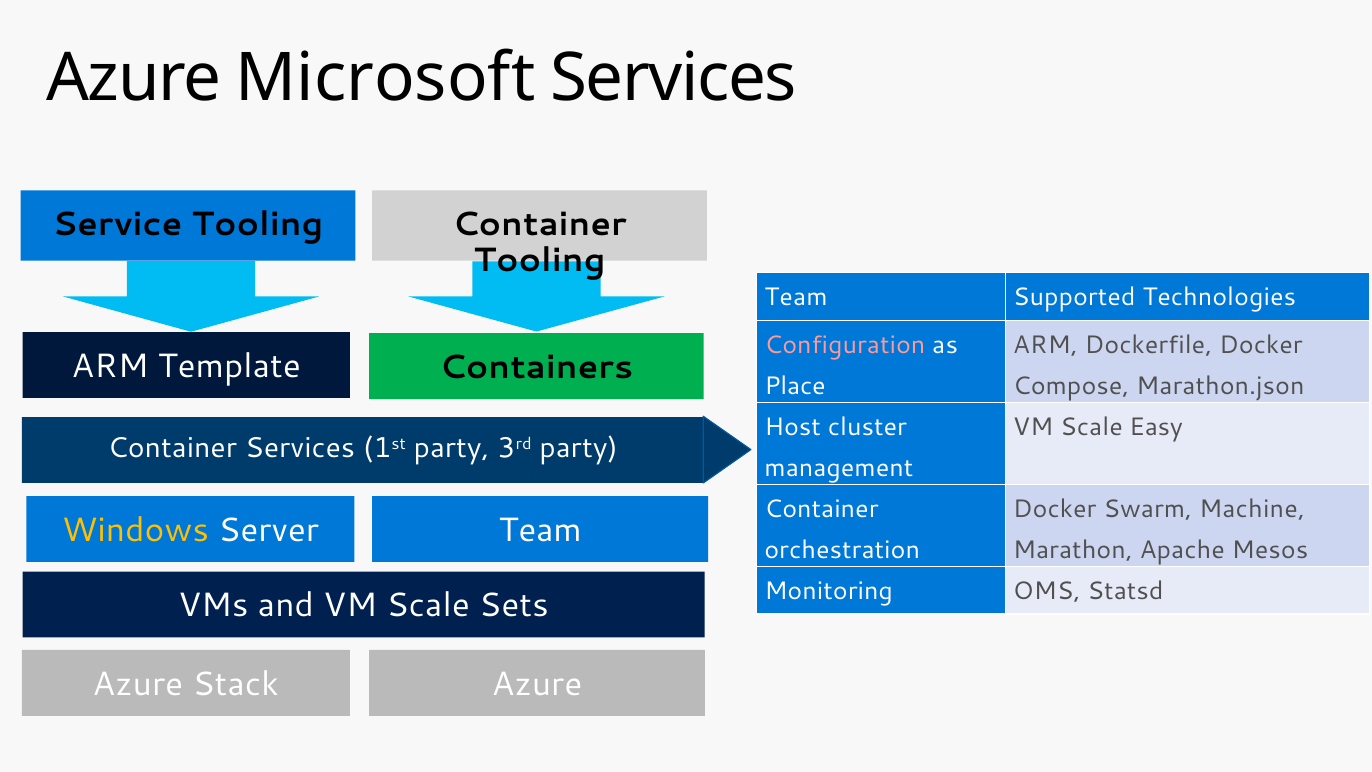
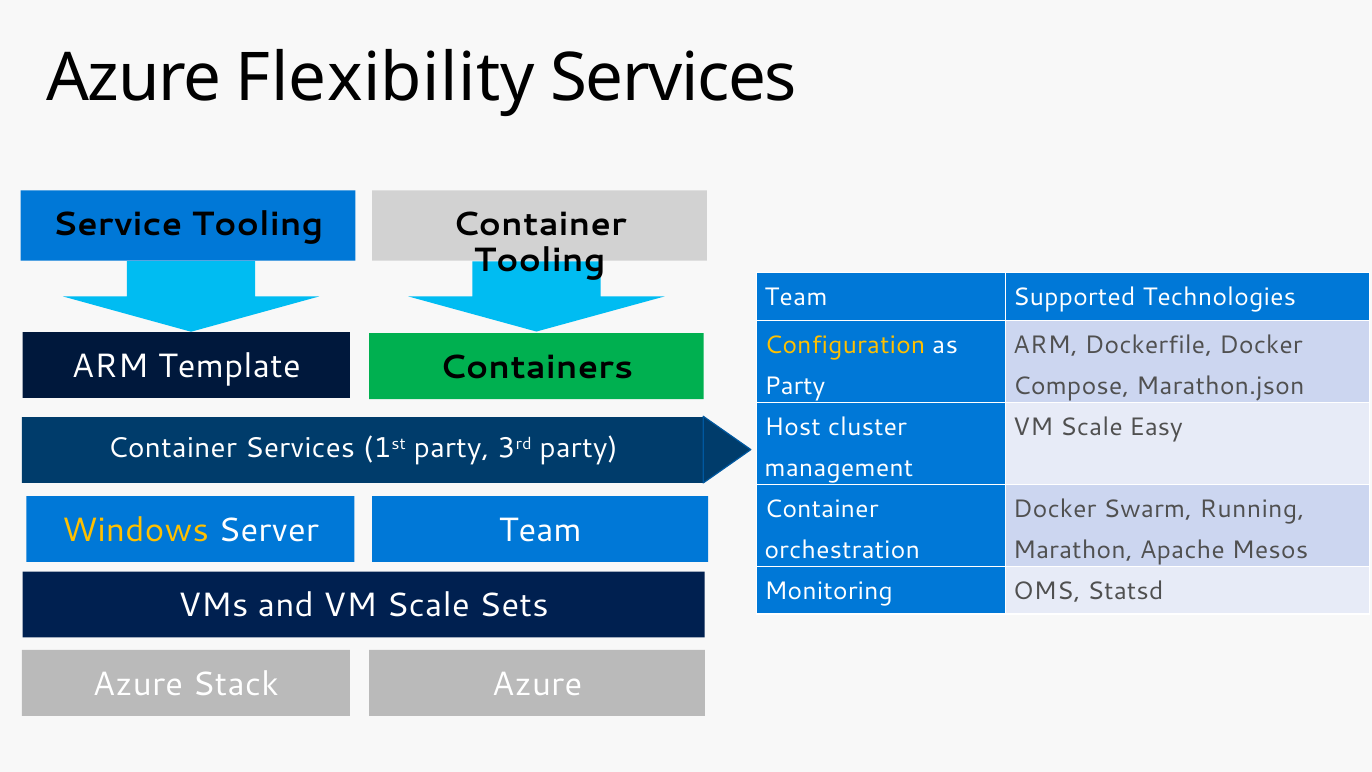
Microsoft: Microsoft -> Flexibility (385, 79)
Configuration colour: pink -> yellow (845, 345)
Place: Place -> Party (795, 386)
Machine: Machine -> Running (1252, 509)
